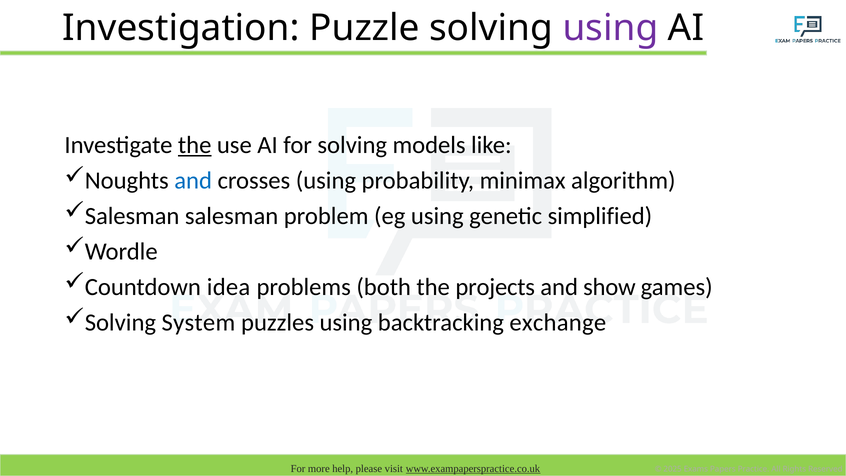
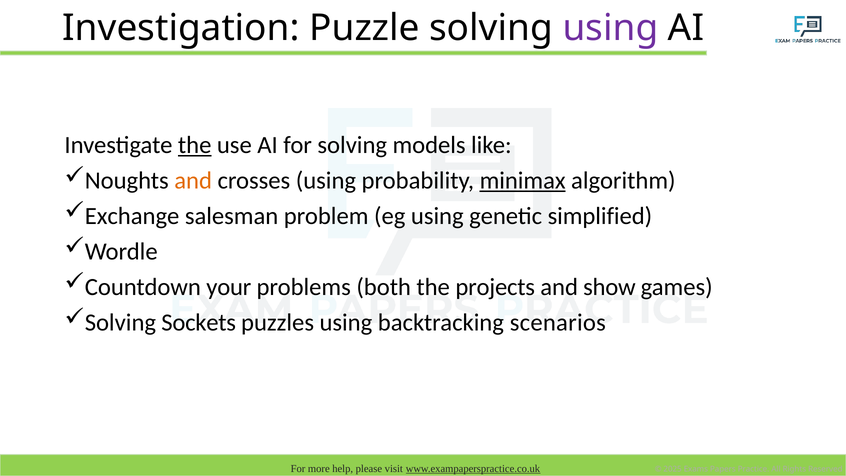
and colour: blue -> orange (193, 180)
minimax underline: none -> present (523, 180)
Salesman: Salesman -> Exchange (132, 216)
idea: idea -> your (229, 287)
System: System -> Sockets (199, 322)
exchange: exchange -> scenarios (558, 322)
